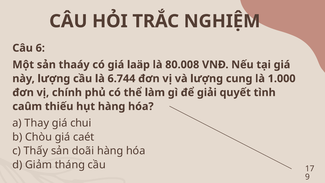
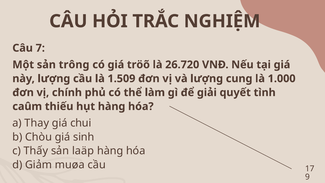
6: 6 -> 7 (40, 48)
thaáy: thaáy -> trông (74, 65)
laäp: laäp -> tröõ (138, 65)
80.008: 80.008 -> 26.720 (182, 65)
6.744: 6.744 -> 1.509 (121, 79)
caét: caét -> sinh (84, 137)
doãi: doãi -> laäp (83, 151)
tháng: tháng -> muøa (70, 165)
